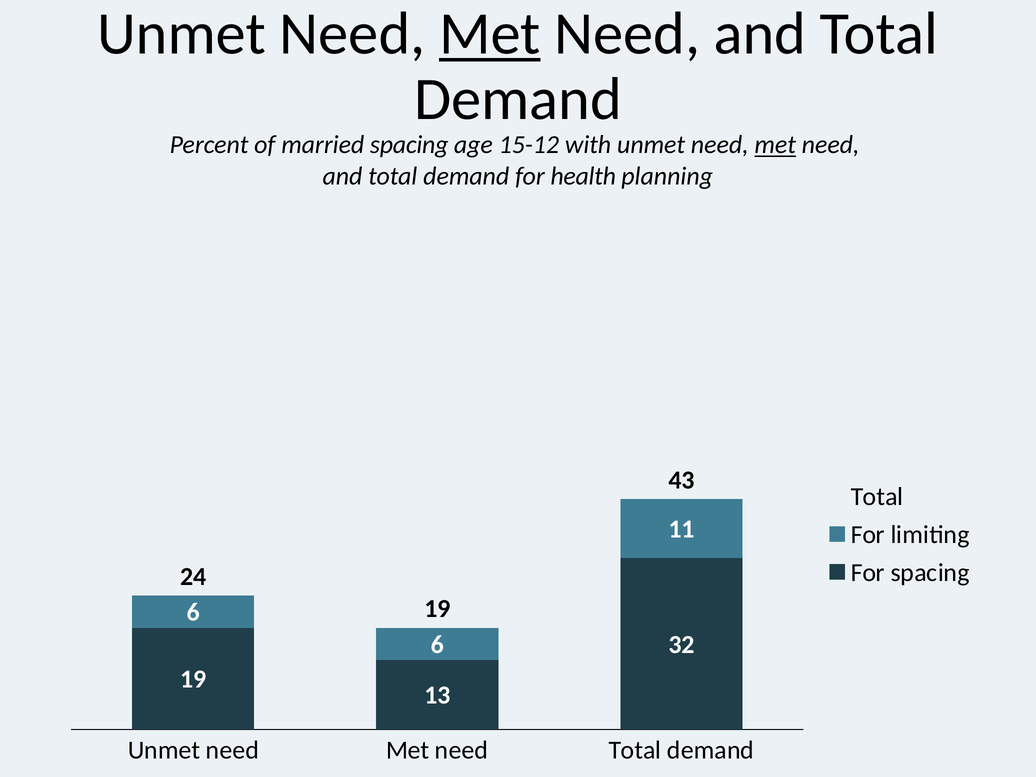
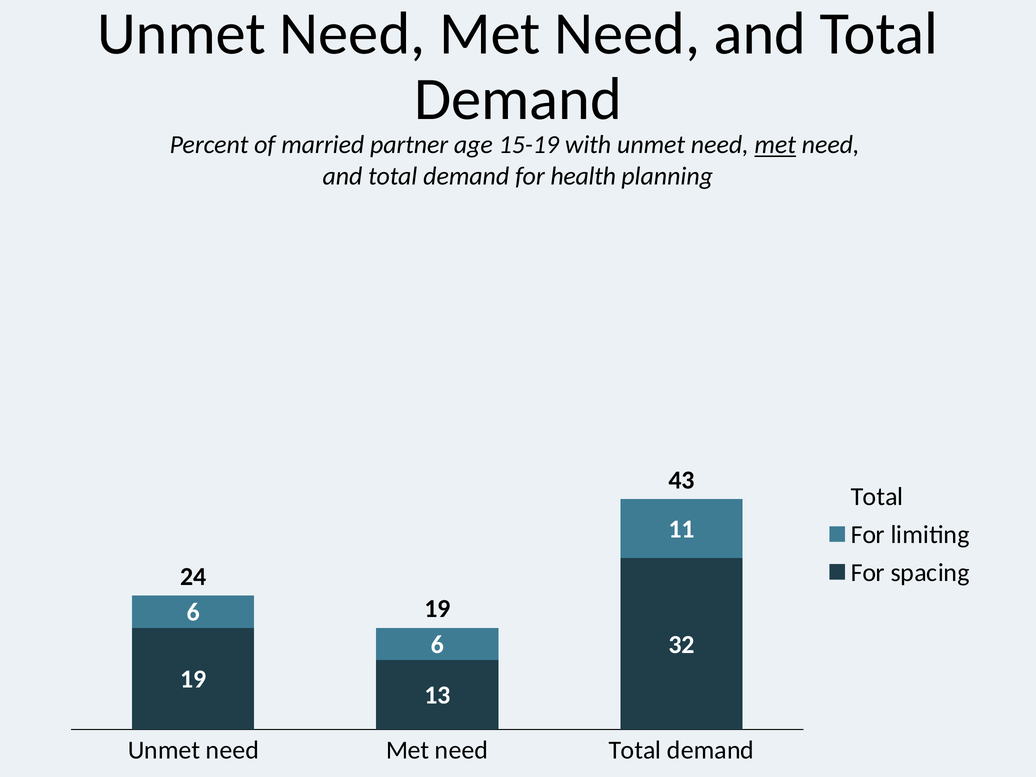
Met underline: present -> none (490, 34)
married spacing: spacing -> partner (409, 145)
15-12: 15-12 -> 15-19 (529, 145)
